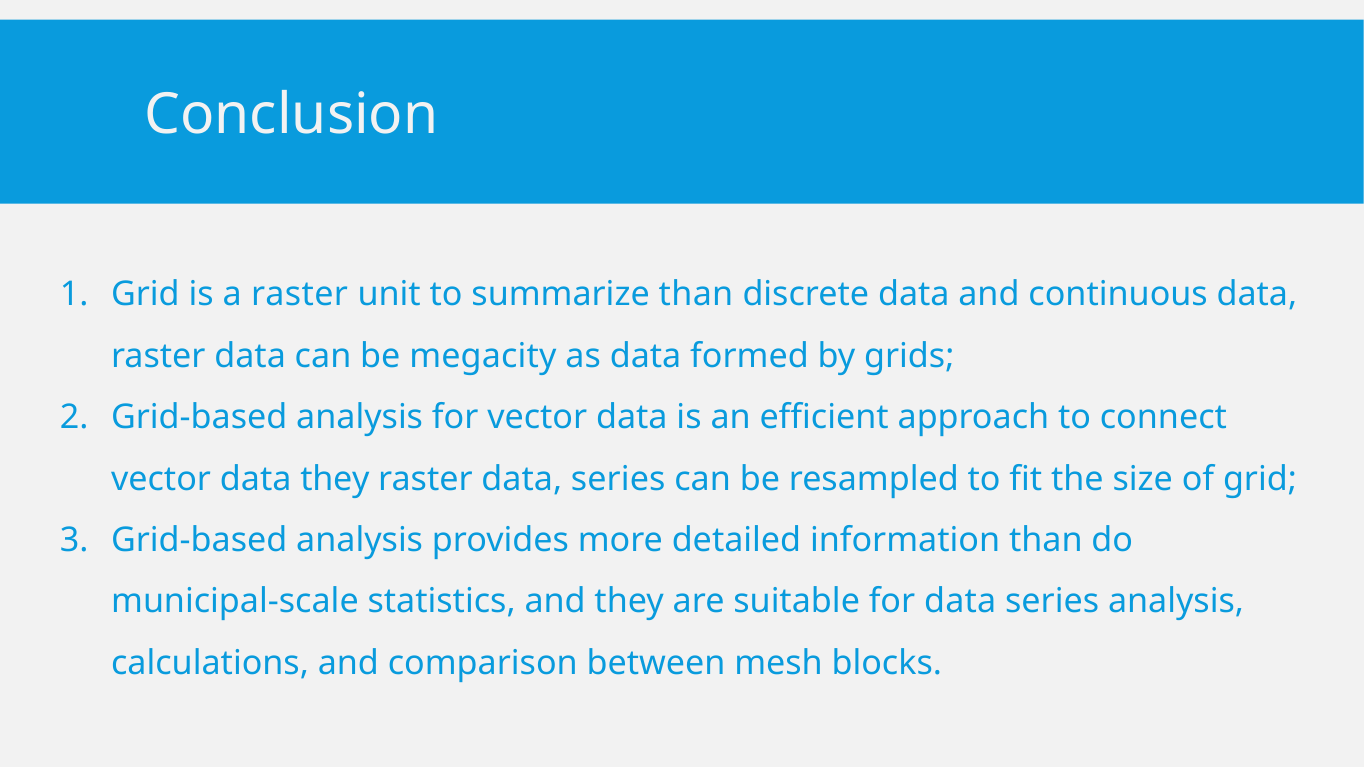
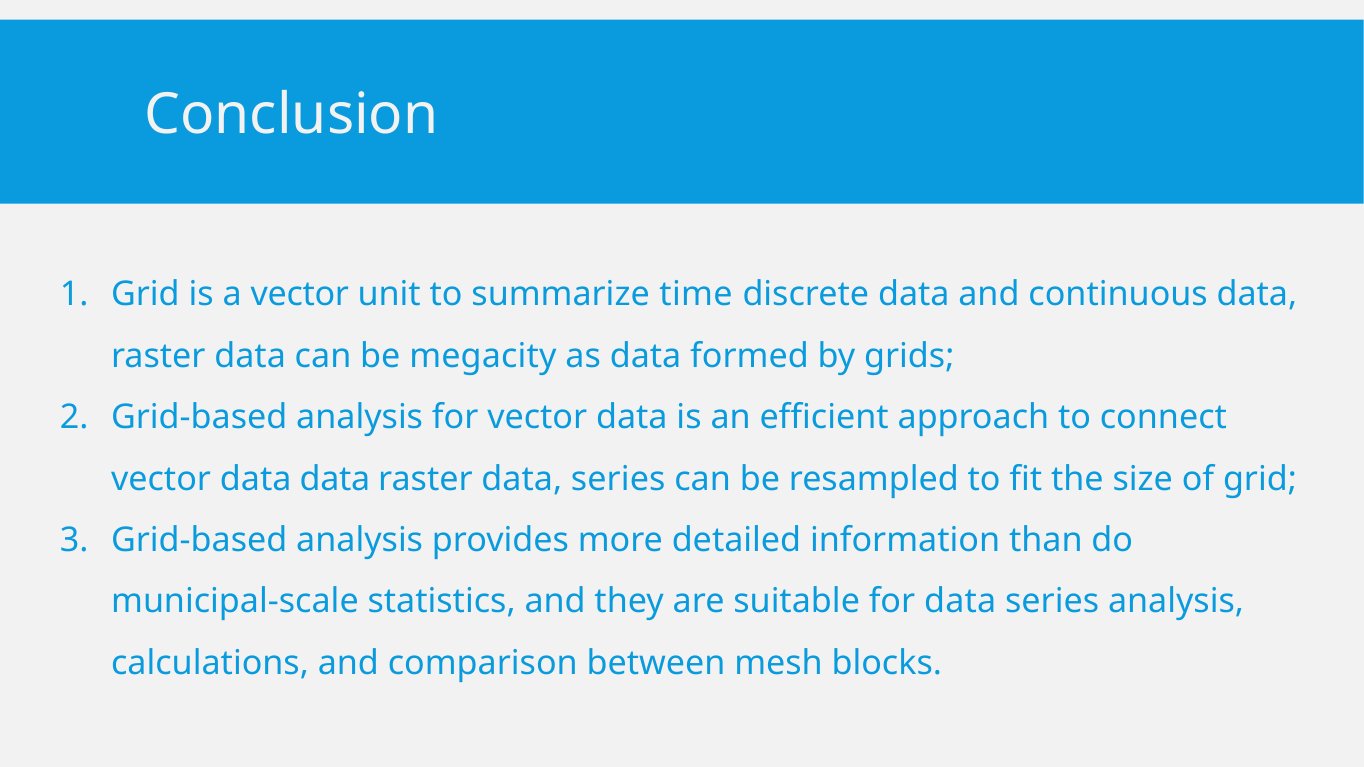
a raster: raster -> vector (300, 295)
summarize than: than -> time (696, 295)
data they: they -> data (335, 479)
